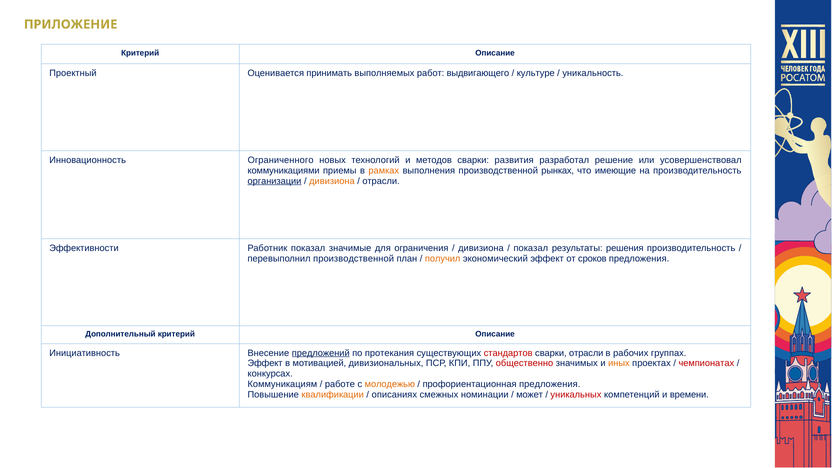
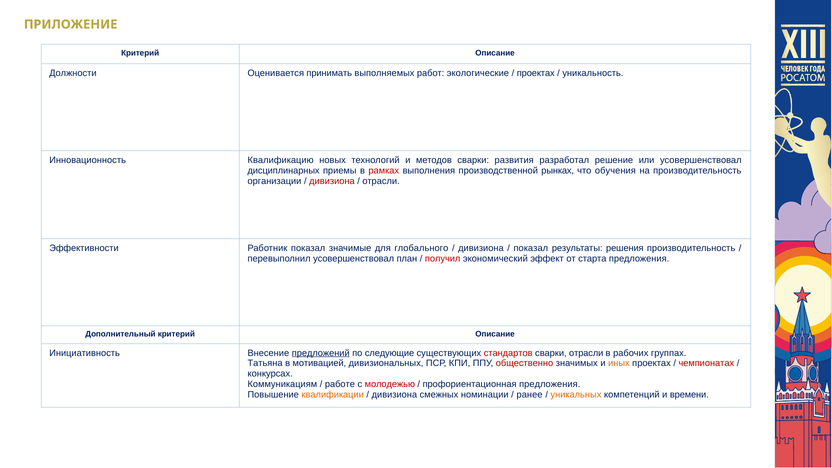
Проектный: Проектный -> Должности (73, 73)
выдвигающего: выдвигающего -> экологические (478, 73)
культуре: культуре -> проектах (536, 73)
Ограниченного: Ограниченного -> Квалификацию (281, 160)
коммуникациями: коммуникациями -> дисциплинарных (284, 171)
рамках colour: orange -> red (384, 171)
имеющие: имеющие -> обучения (615, 171)
организации underline: present -> none (274, 181)
дивизиона colour: orange -> red (332, 181)
ограничения: ограничения -> глобального (421, 248)
перевыполнил производственной: производственной -> усовершенствовал (354, 259)
получил colour: orange -> red (443, 259)
сроков: сроков -> старта (592, 259)
протекания: протекания -> следующие (390, 353)
Эффект: Эффект -> Татьяна (265, 363)
молодежью colour: orange -> red (390, 384)
описаниях: описаниях -> дивизиона (394, 395)
может: может -> ранее (530, 395)
уникальных colour: red -> orange (576, 395)
